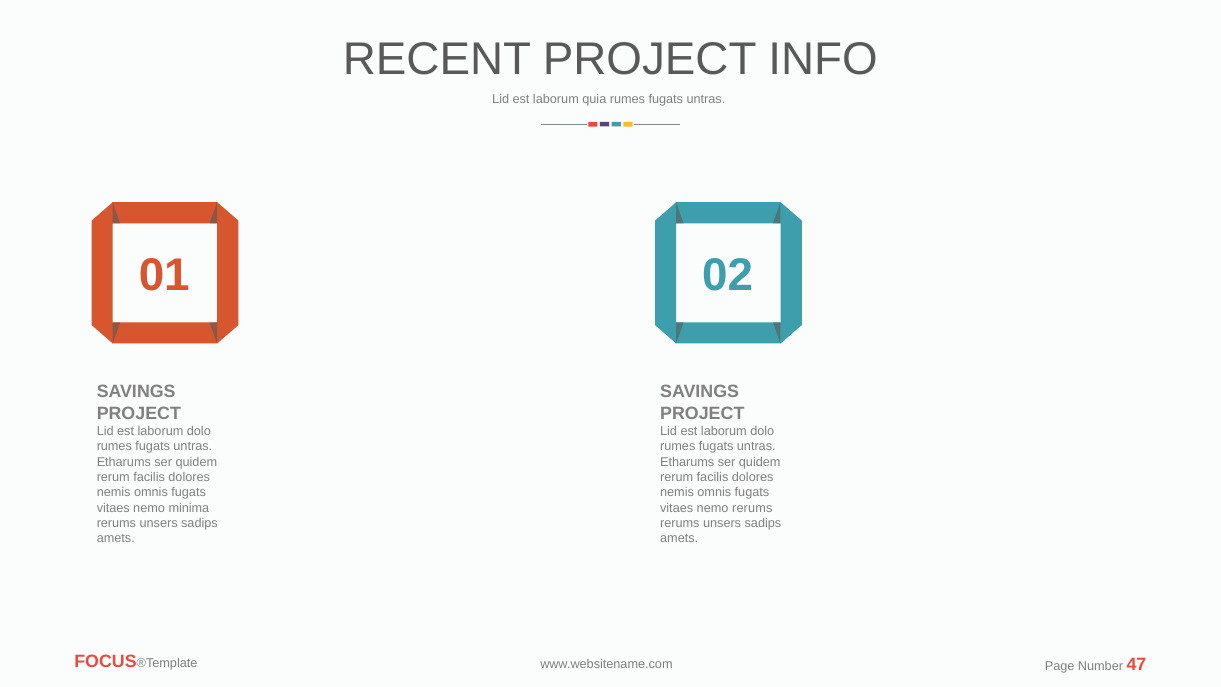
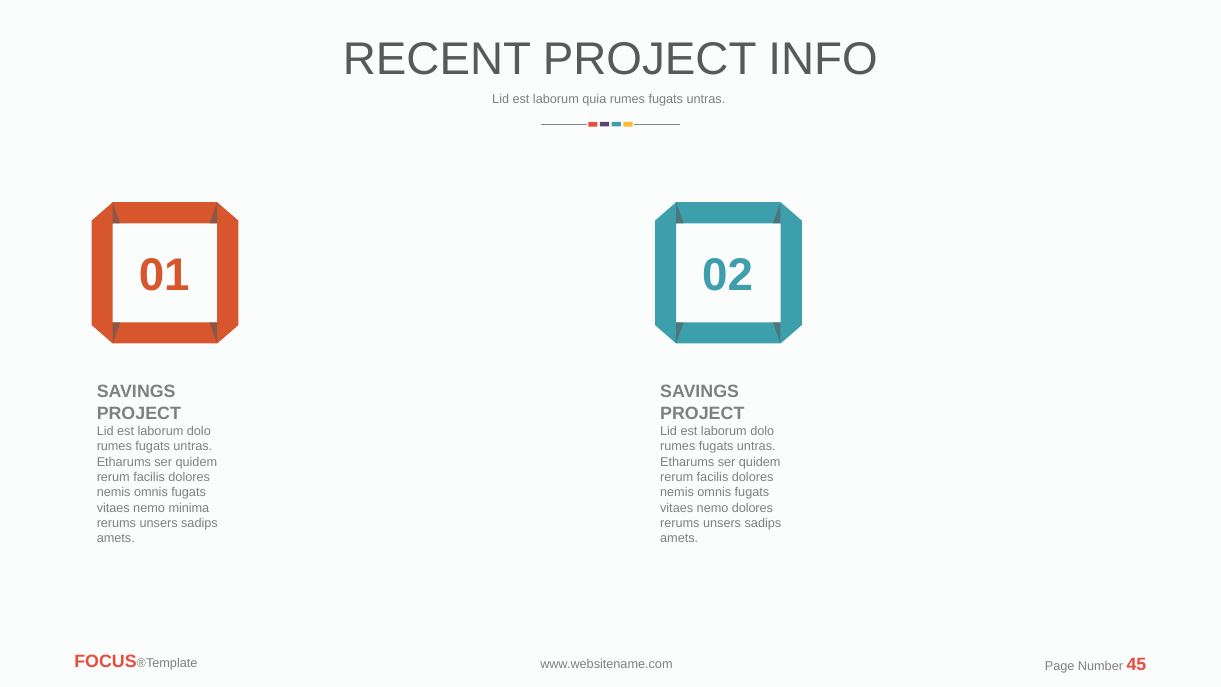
nemo rerums: rerums -> dolores (752, 508)
47: 47 -> 45 (1136, 664)
